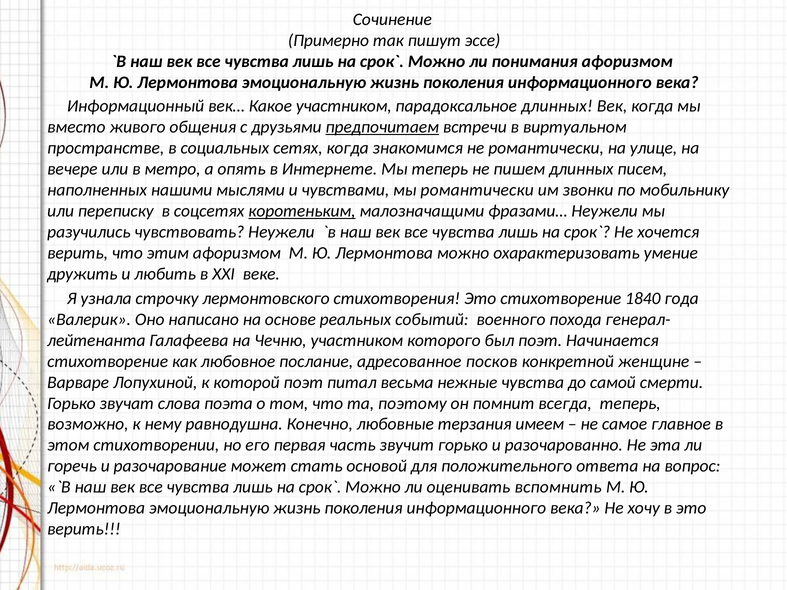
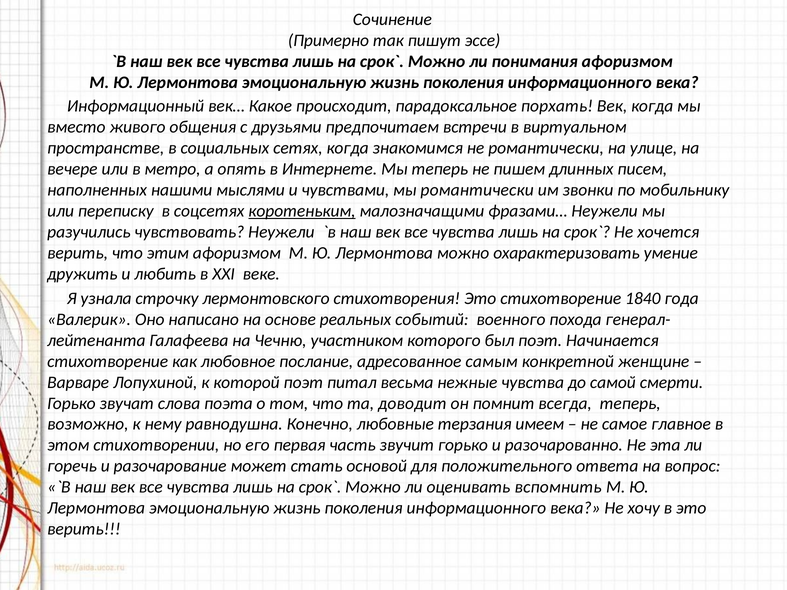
Какое участником: участником -> происходит (344, 106)
парадоксальное длинных: длинных -> порхать (557, 106)
предпочитаем underline: present -> none (382, 127)
посков: посков -> самым (492, 361)
поэтому: поэтому -> доводит (412, 403)
